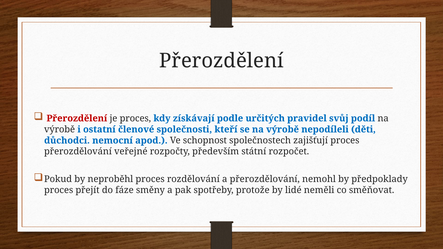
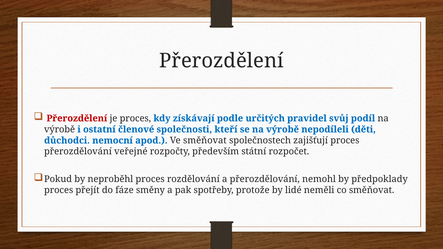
Ve schopnost: schopnost -> směňovat (205, 141)
